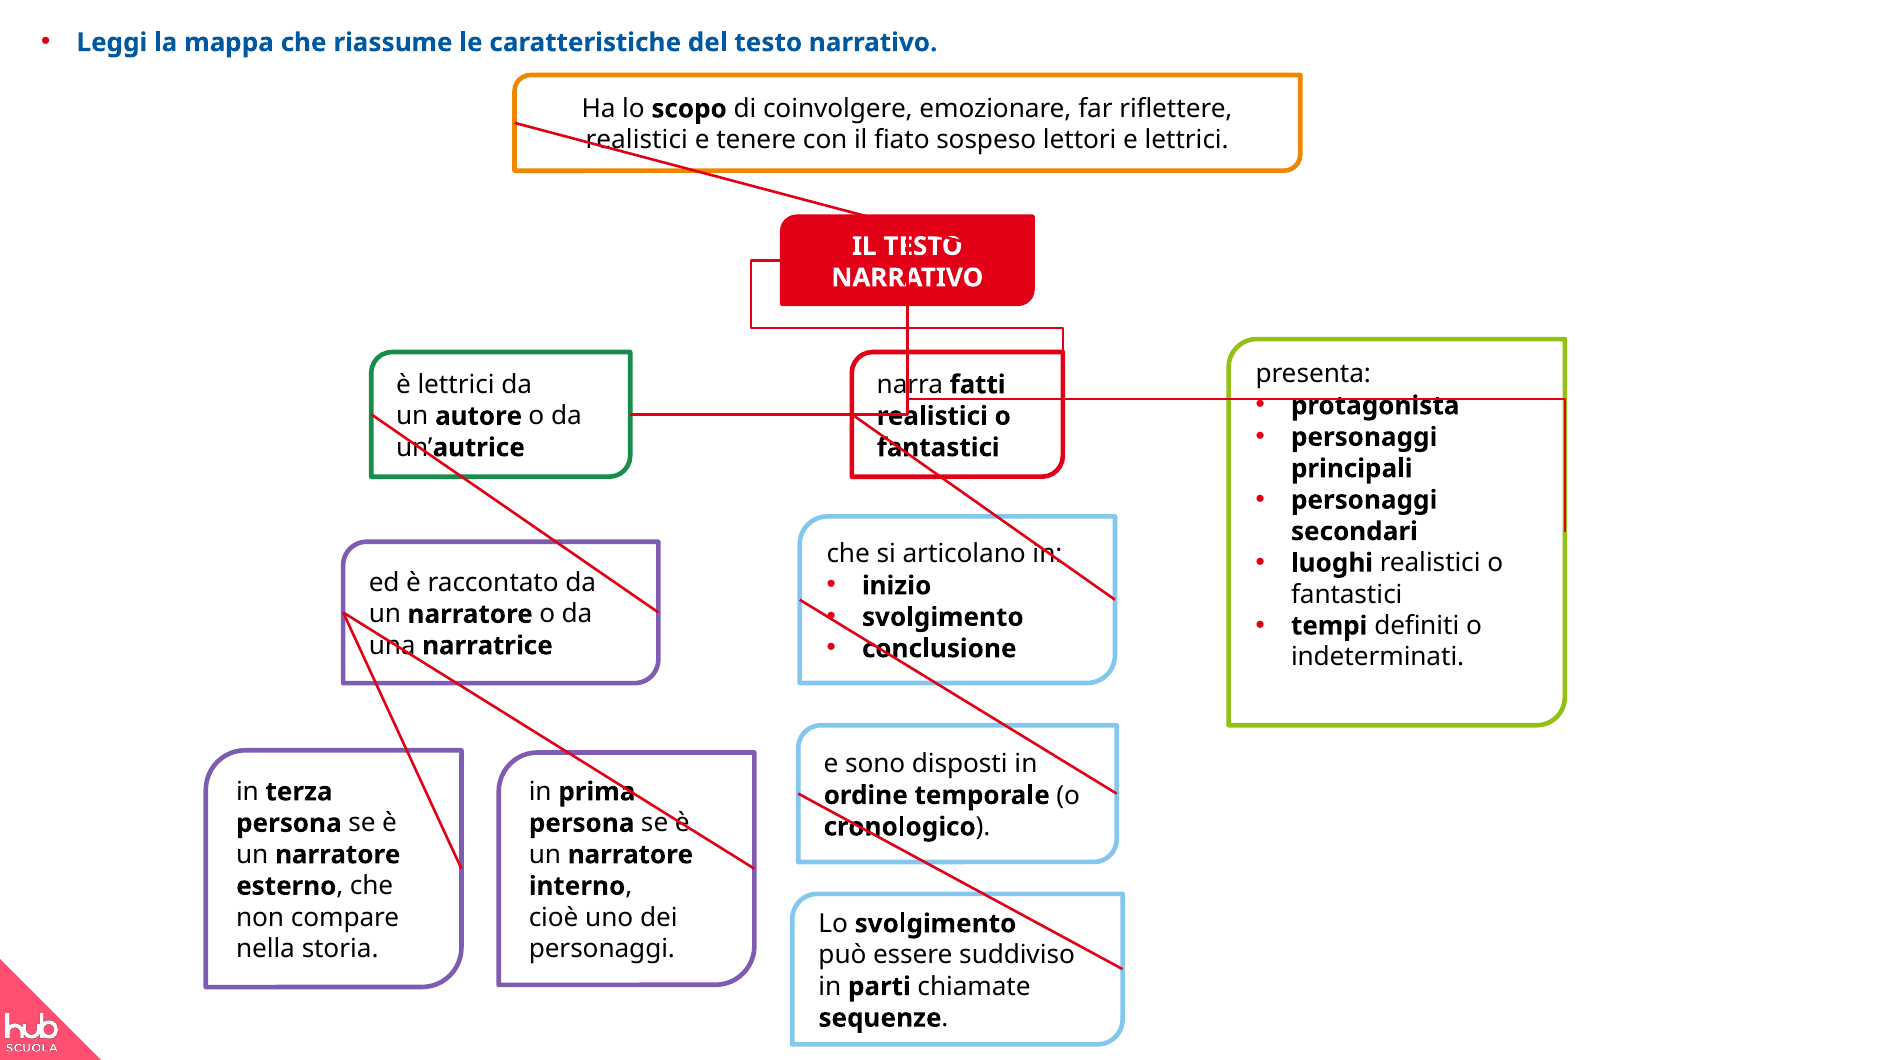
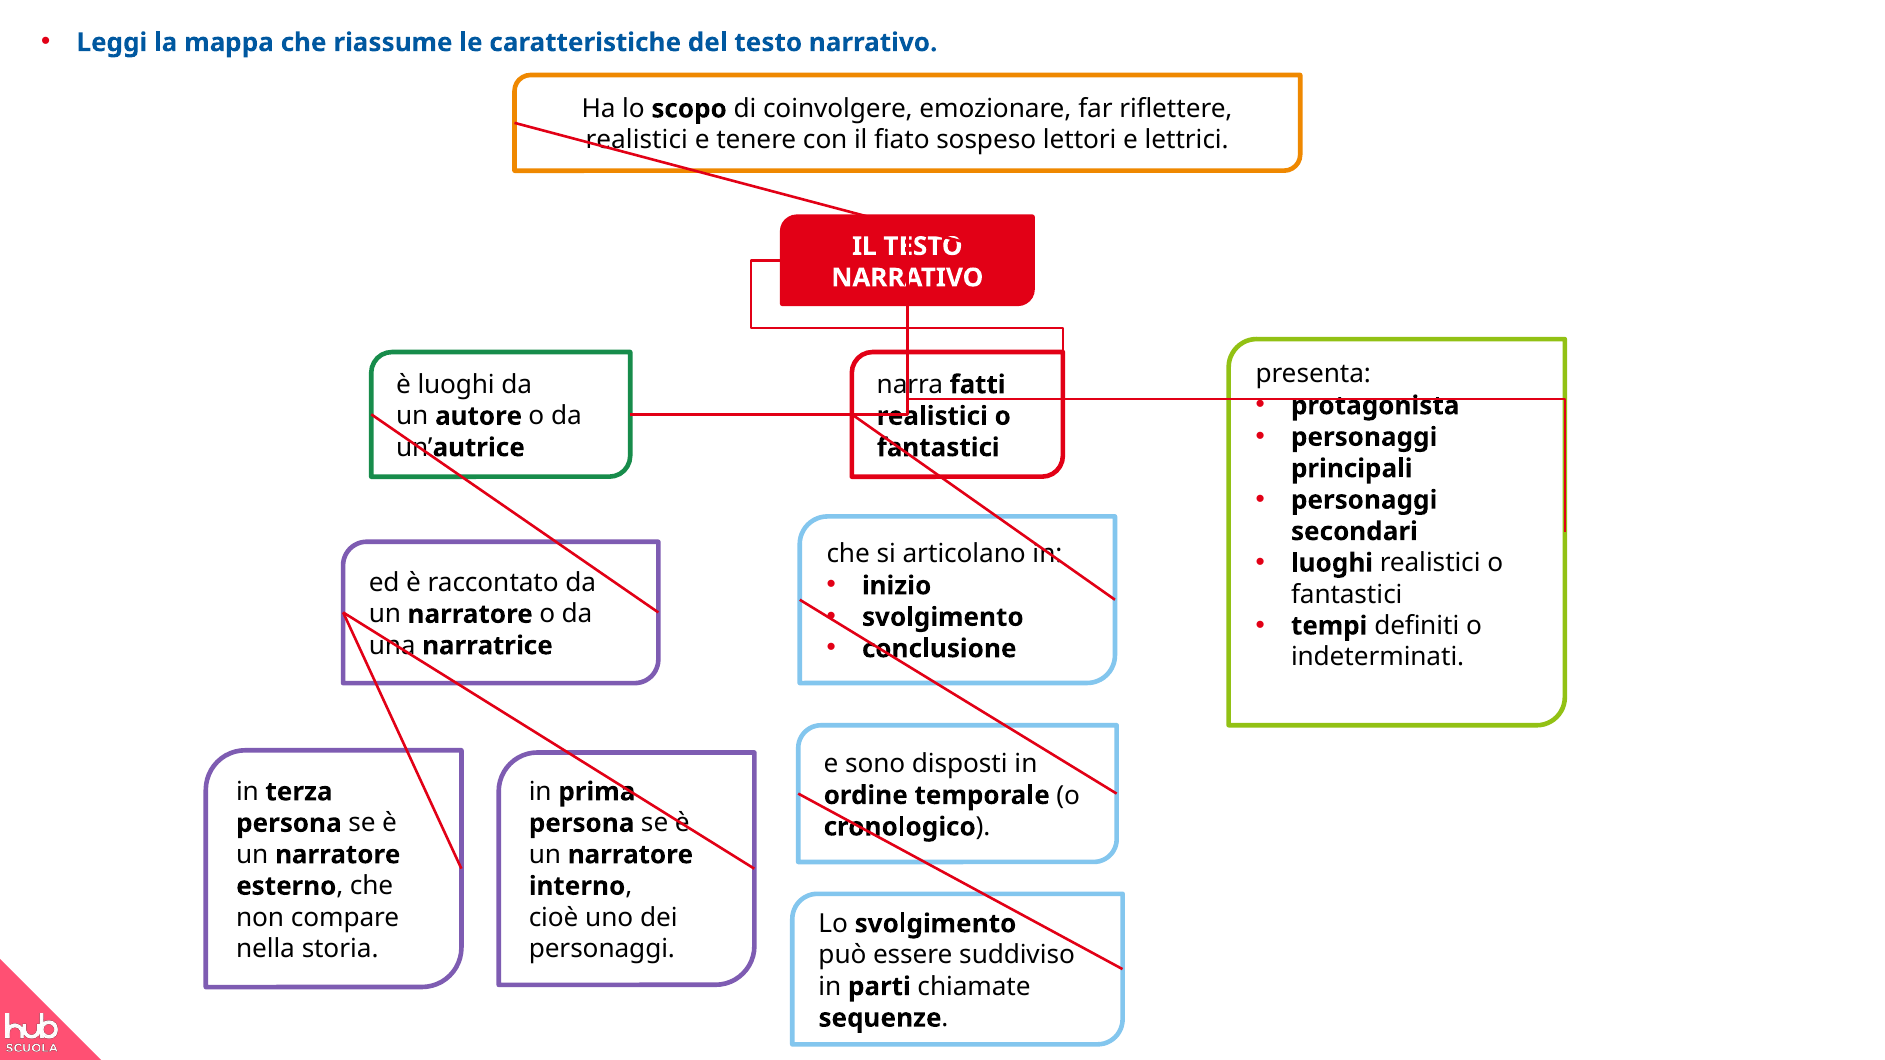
è lettrici: lettrici -> luoghi (456, 385)
